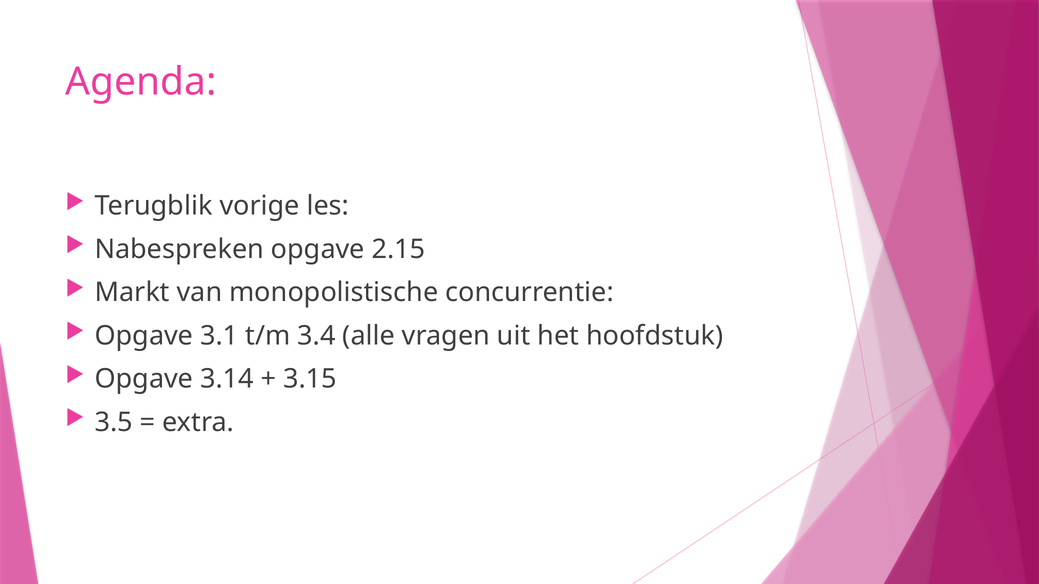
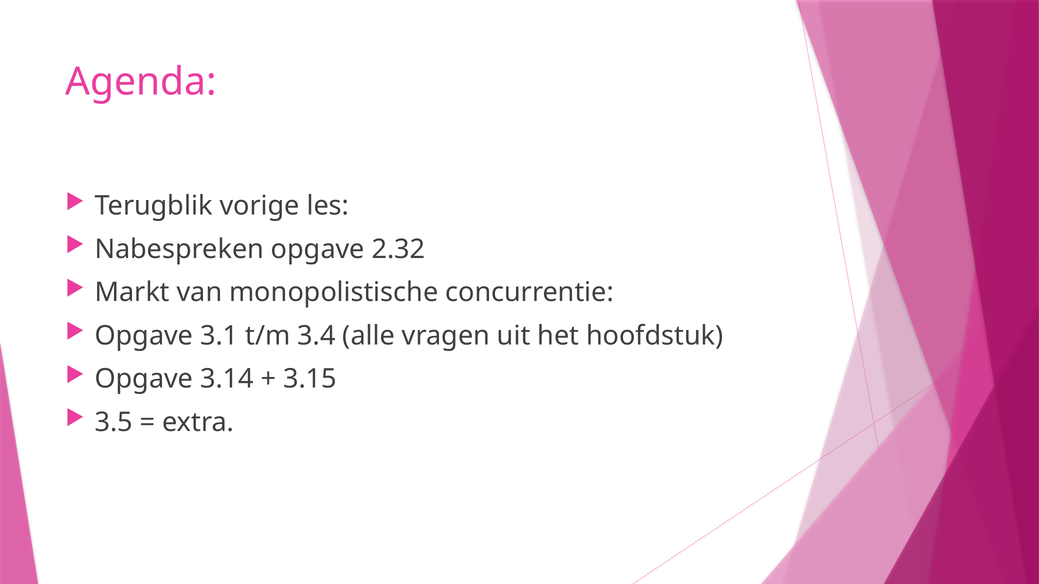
2.15: 2.15 -> 2.32 (398, 249)
